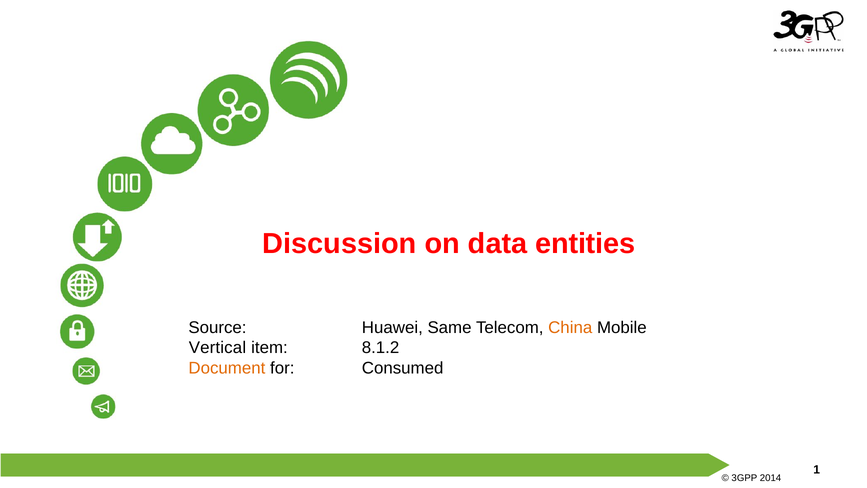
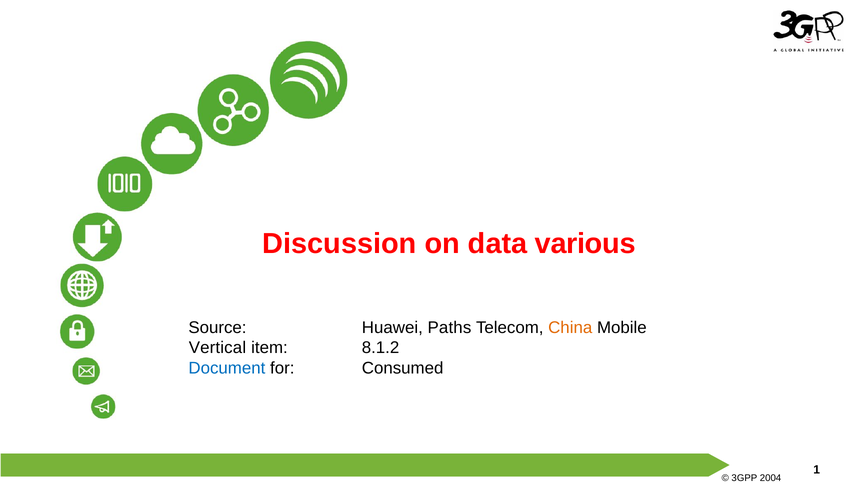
entities: entities -> various (585, 243)
Same: Same -> Paths (449, 327)
Document colour: orange -> blue (227, 368)
2014: 2014 -> 2004 (771, 478)
